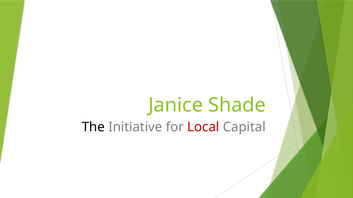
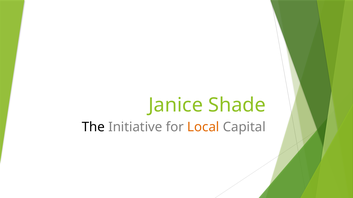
Local colour: red -> orange (203, 127)
